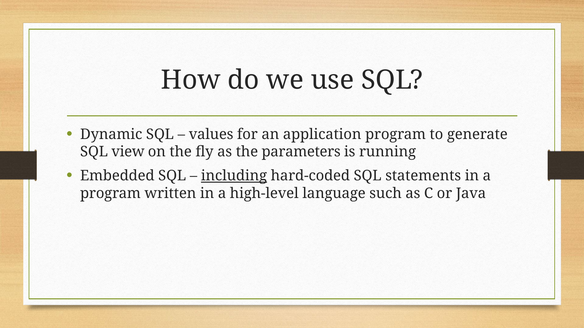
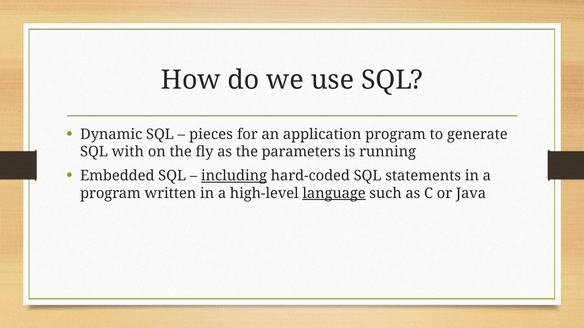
values: values -> pieces (211, 134)
view: view -> with (128, 152)
language underline: none -> present (334, 194)
